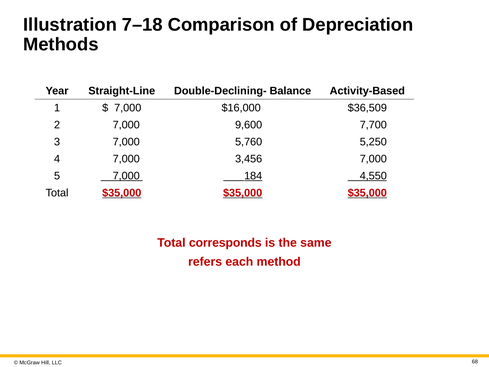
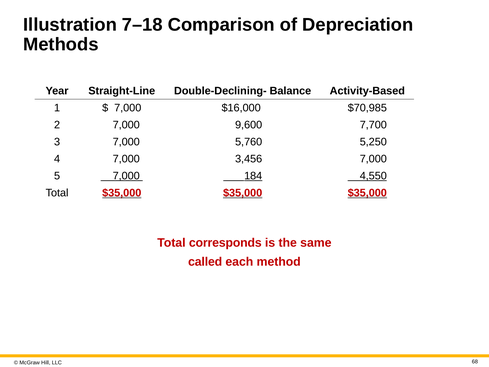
$36,509: $36,509 -> $70,985 (367, 108)
refers: refers -> called (205, 262)
